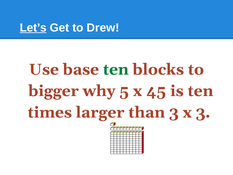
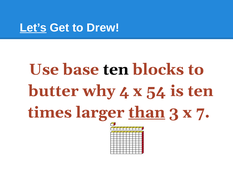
ten colour: green -> black (116, 69)
bigger: bigger -> butter (54, 91)
5: 5 -> 4 (124, 91)
45: 45 -> 54 (156, 91)
than underline: none -> present (147, 112)
x 3: 3 -> 7 (203, 112)
